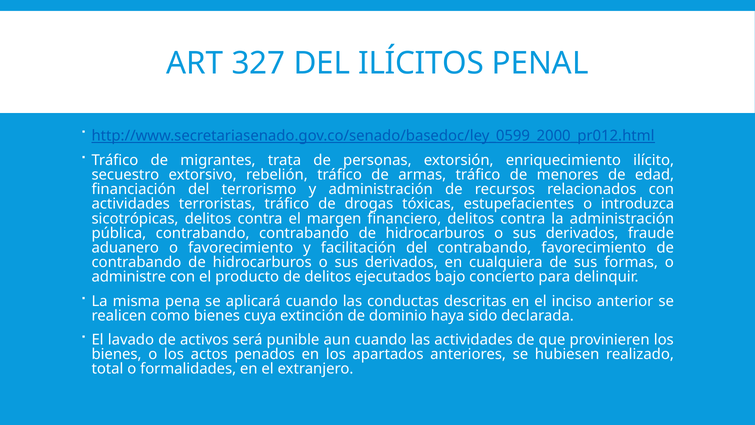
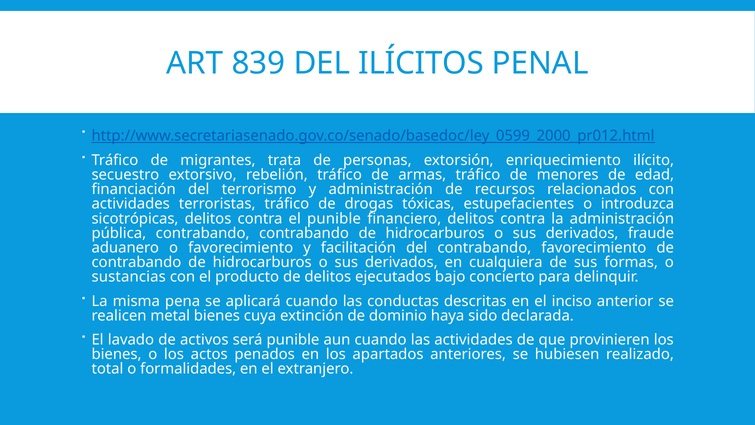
327: 327 -> 839 (258, 63)
el margen: margen -> punible (334, 218)
administre: administre -> sustancias (129, 276)
como: como -> metal (170, 315)
